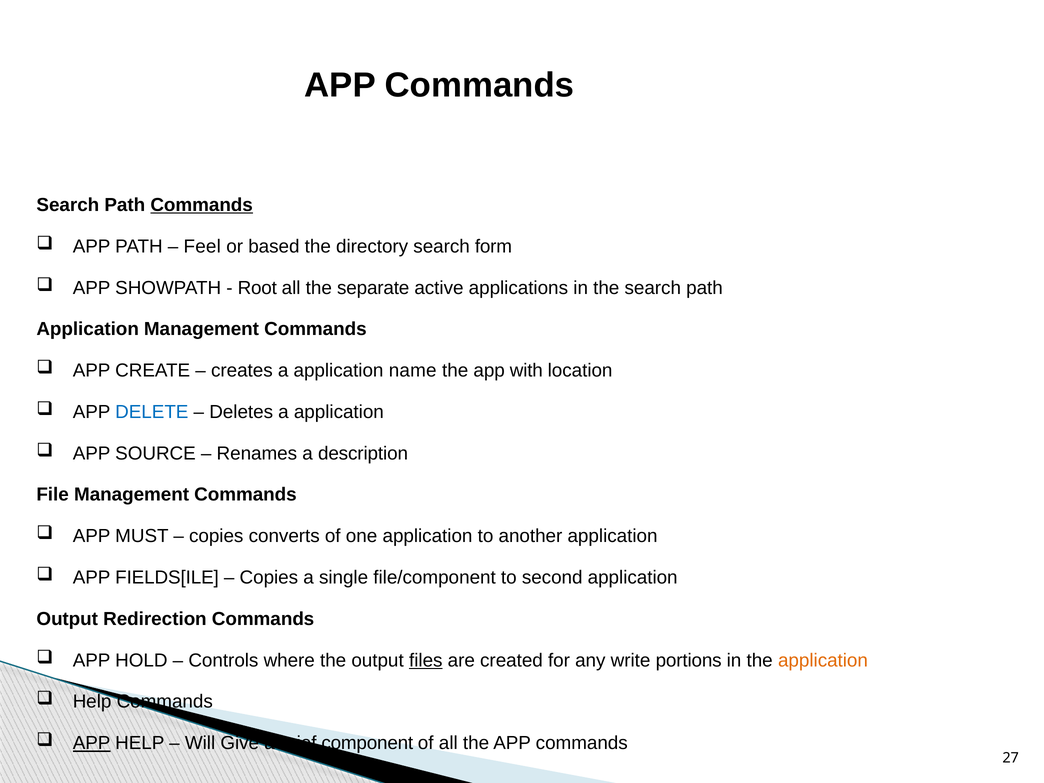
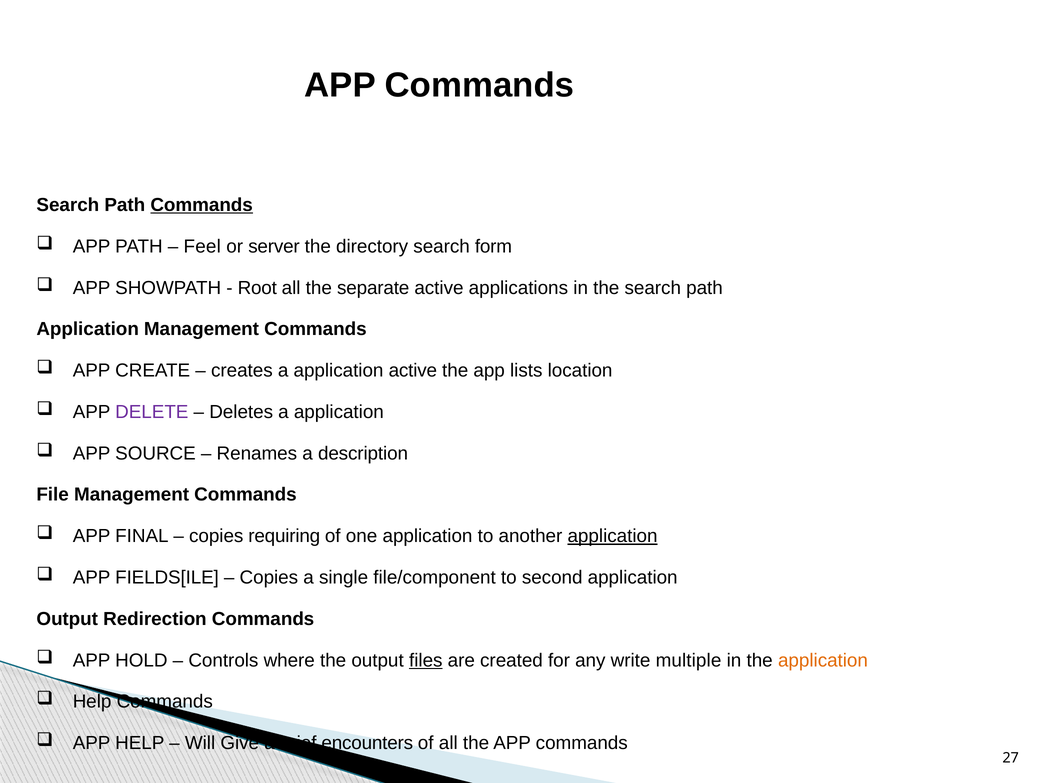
based: based -> server (274, 246)
application name: name -> active (413, 371)
with: with -> lists (526, 371)
DELETE colour: blue -> purple (152, 412)
MUST: MUST -> FINAL (142, 536)
converts: converts -> requiring (284, 536)
application underline: none -> present (613, 536)
portions: portions -> multiple (689, 660)
APP underline: present -> none (92, 743)
component: component -> encounters (367, 743)
